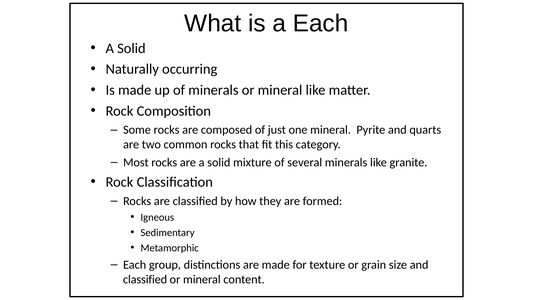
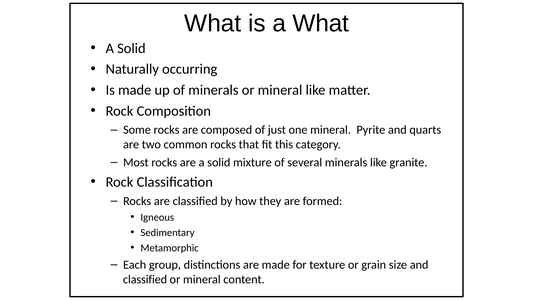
a Each: Each -> What (321, 23)
